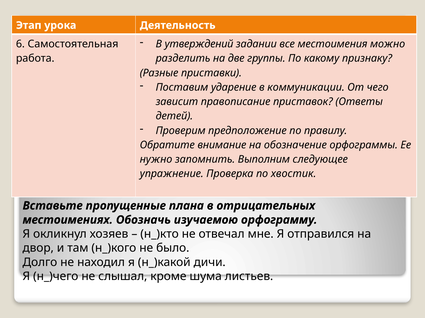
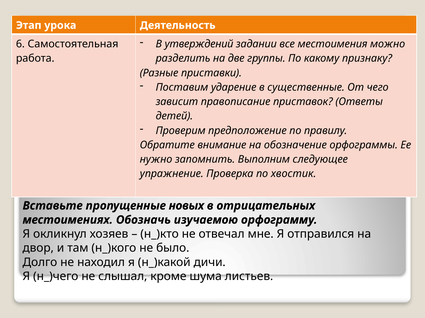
коммуникации: коммуникации -> существенные (306, 88)
плана: плана -> новых (186, 206)
